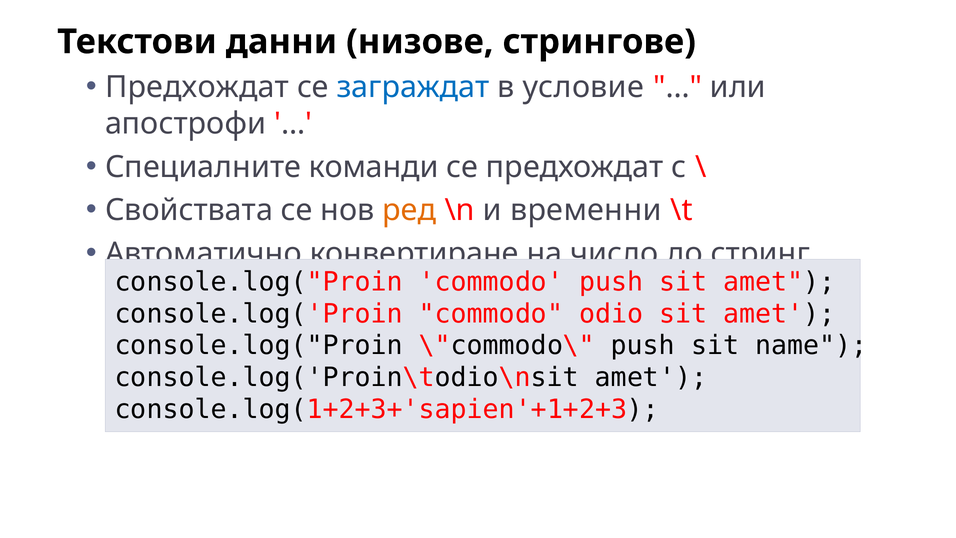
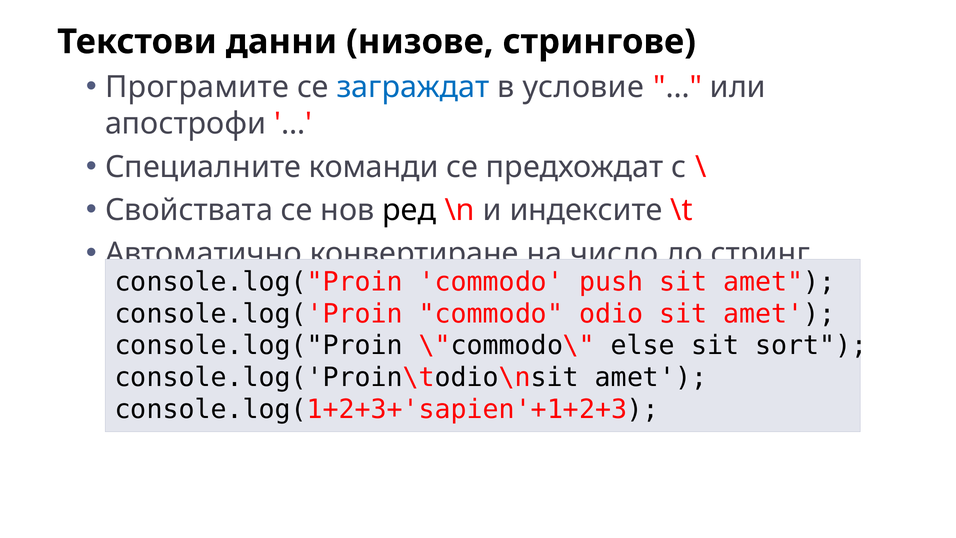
Предхождат: Предхождат -> Програмите (197, 87)
ред colour: orange -> black (409, 210)
временни: временни -> индексите (586, 210)
\"commodo\ push: push -> else (643, 346)
name: name -> sort (811, 346)
